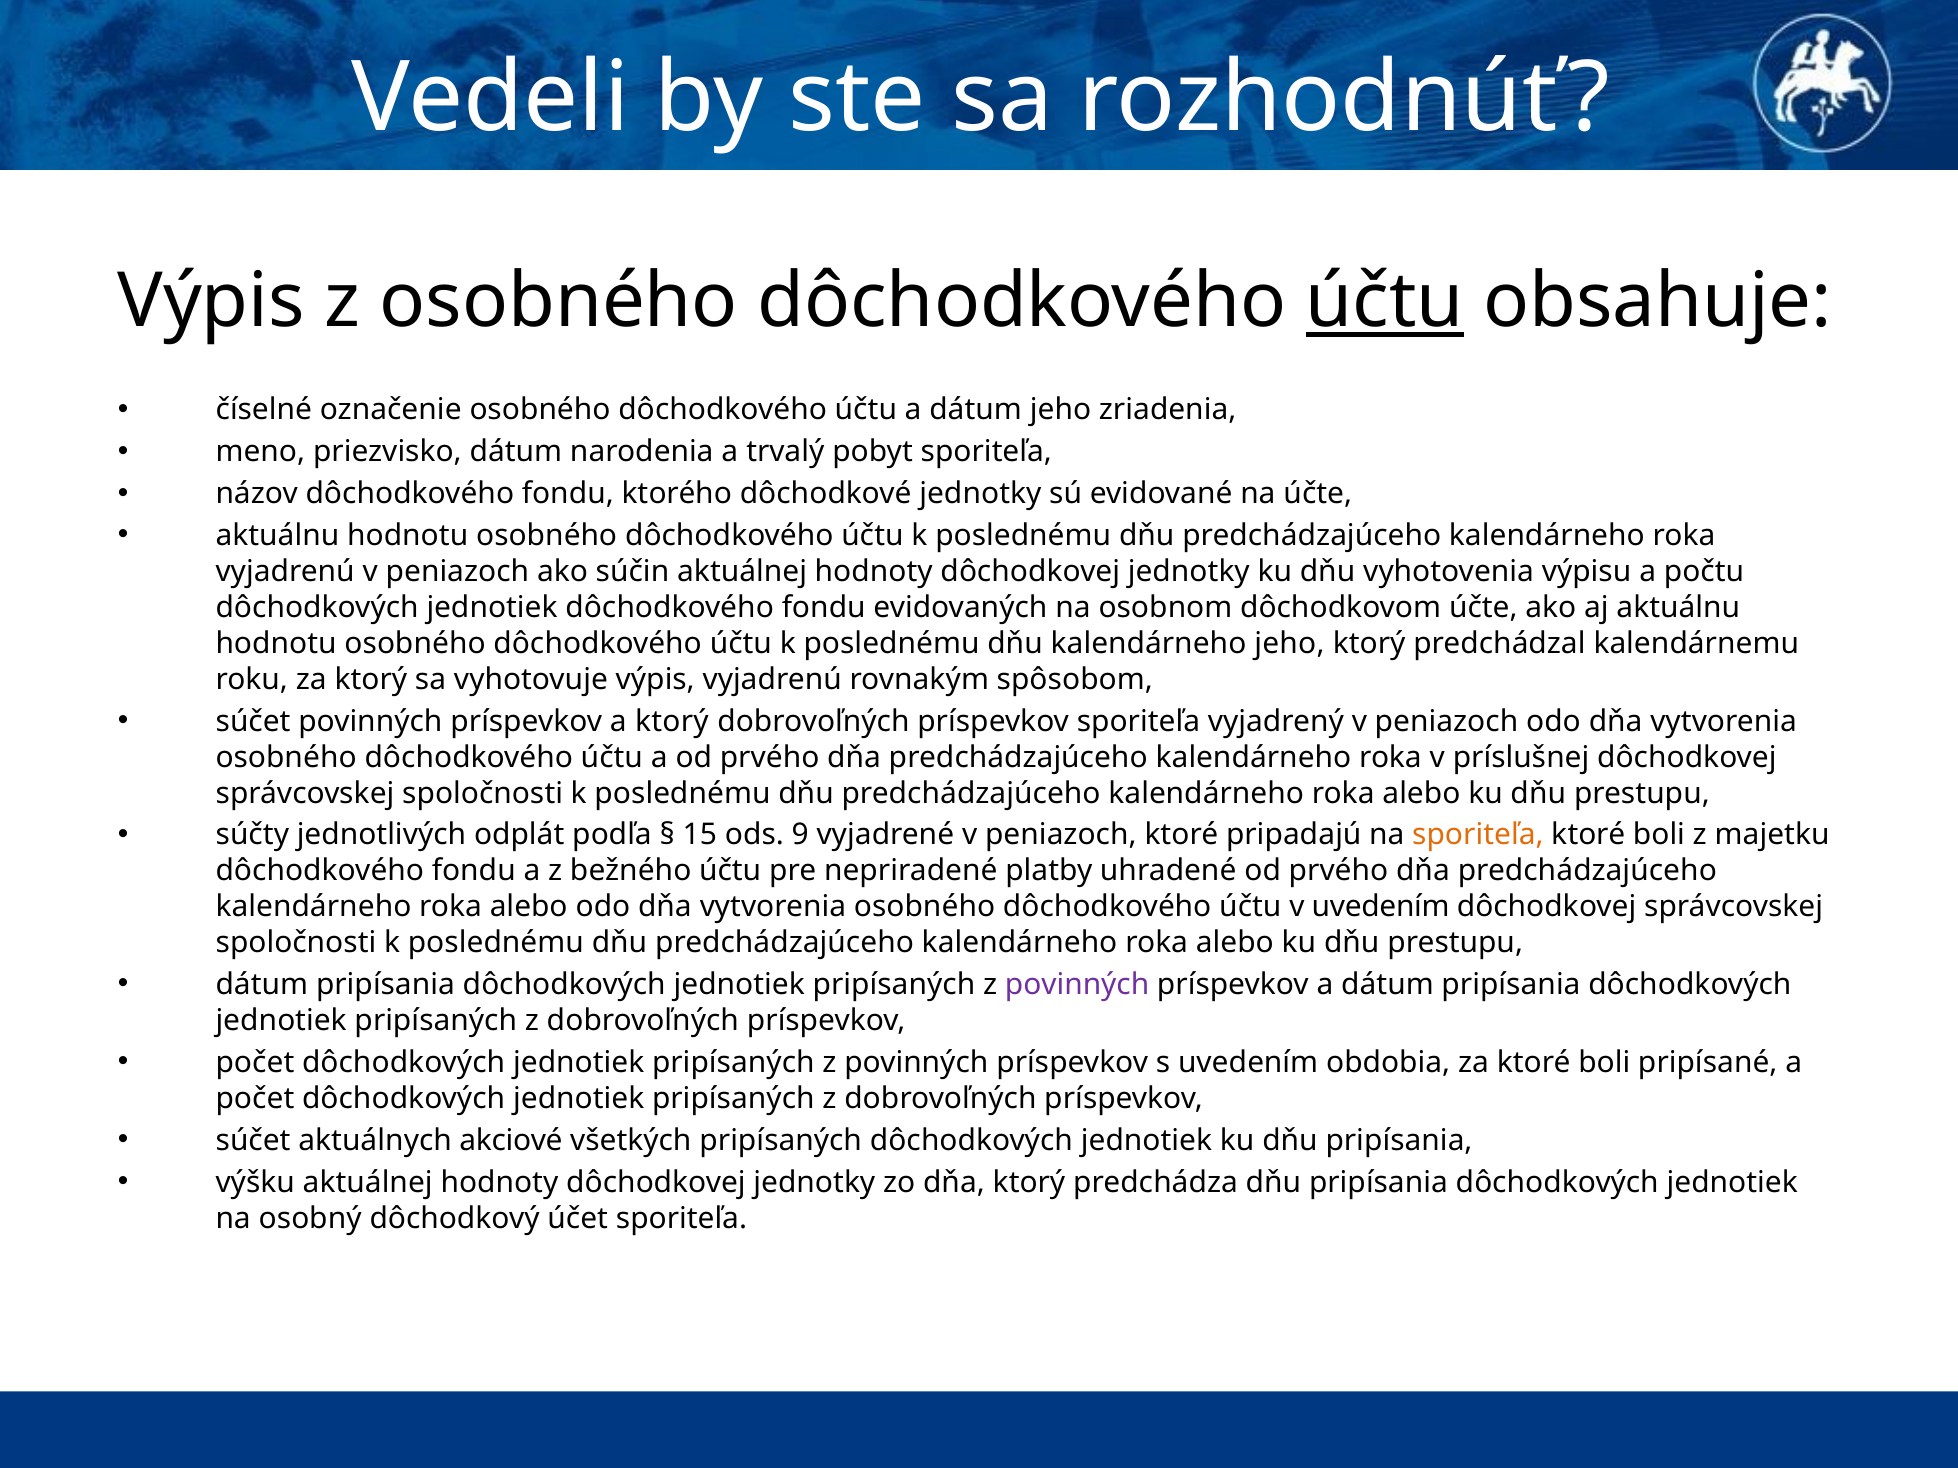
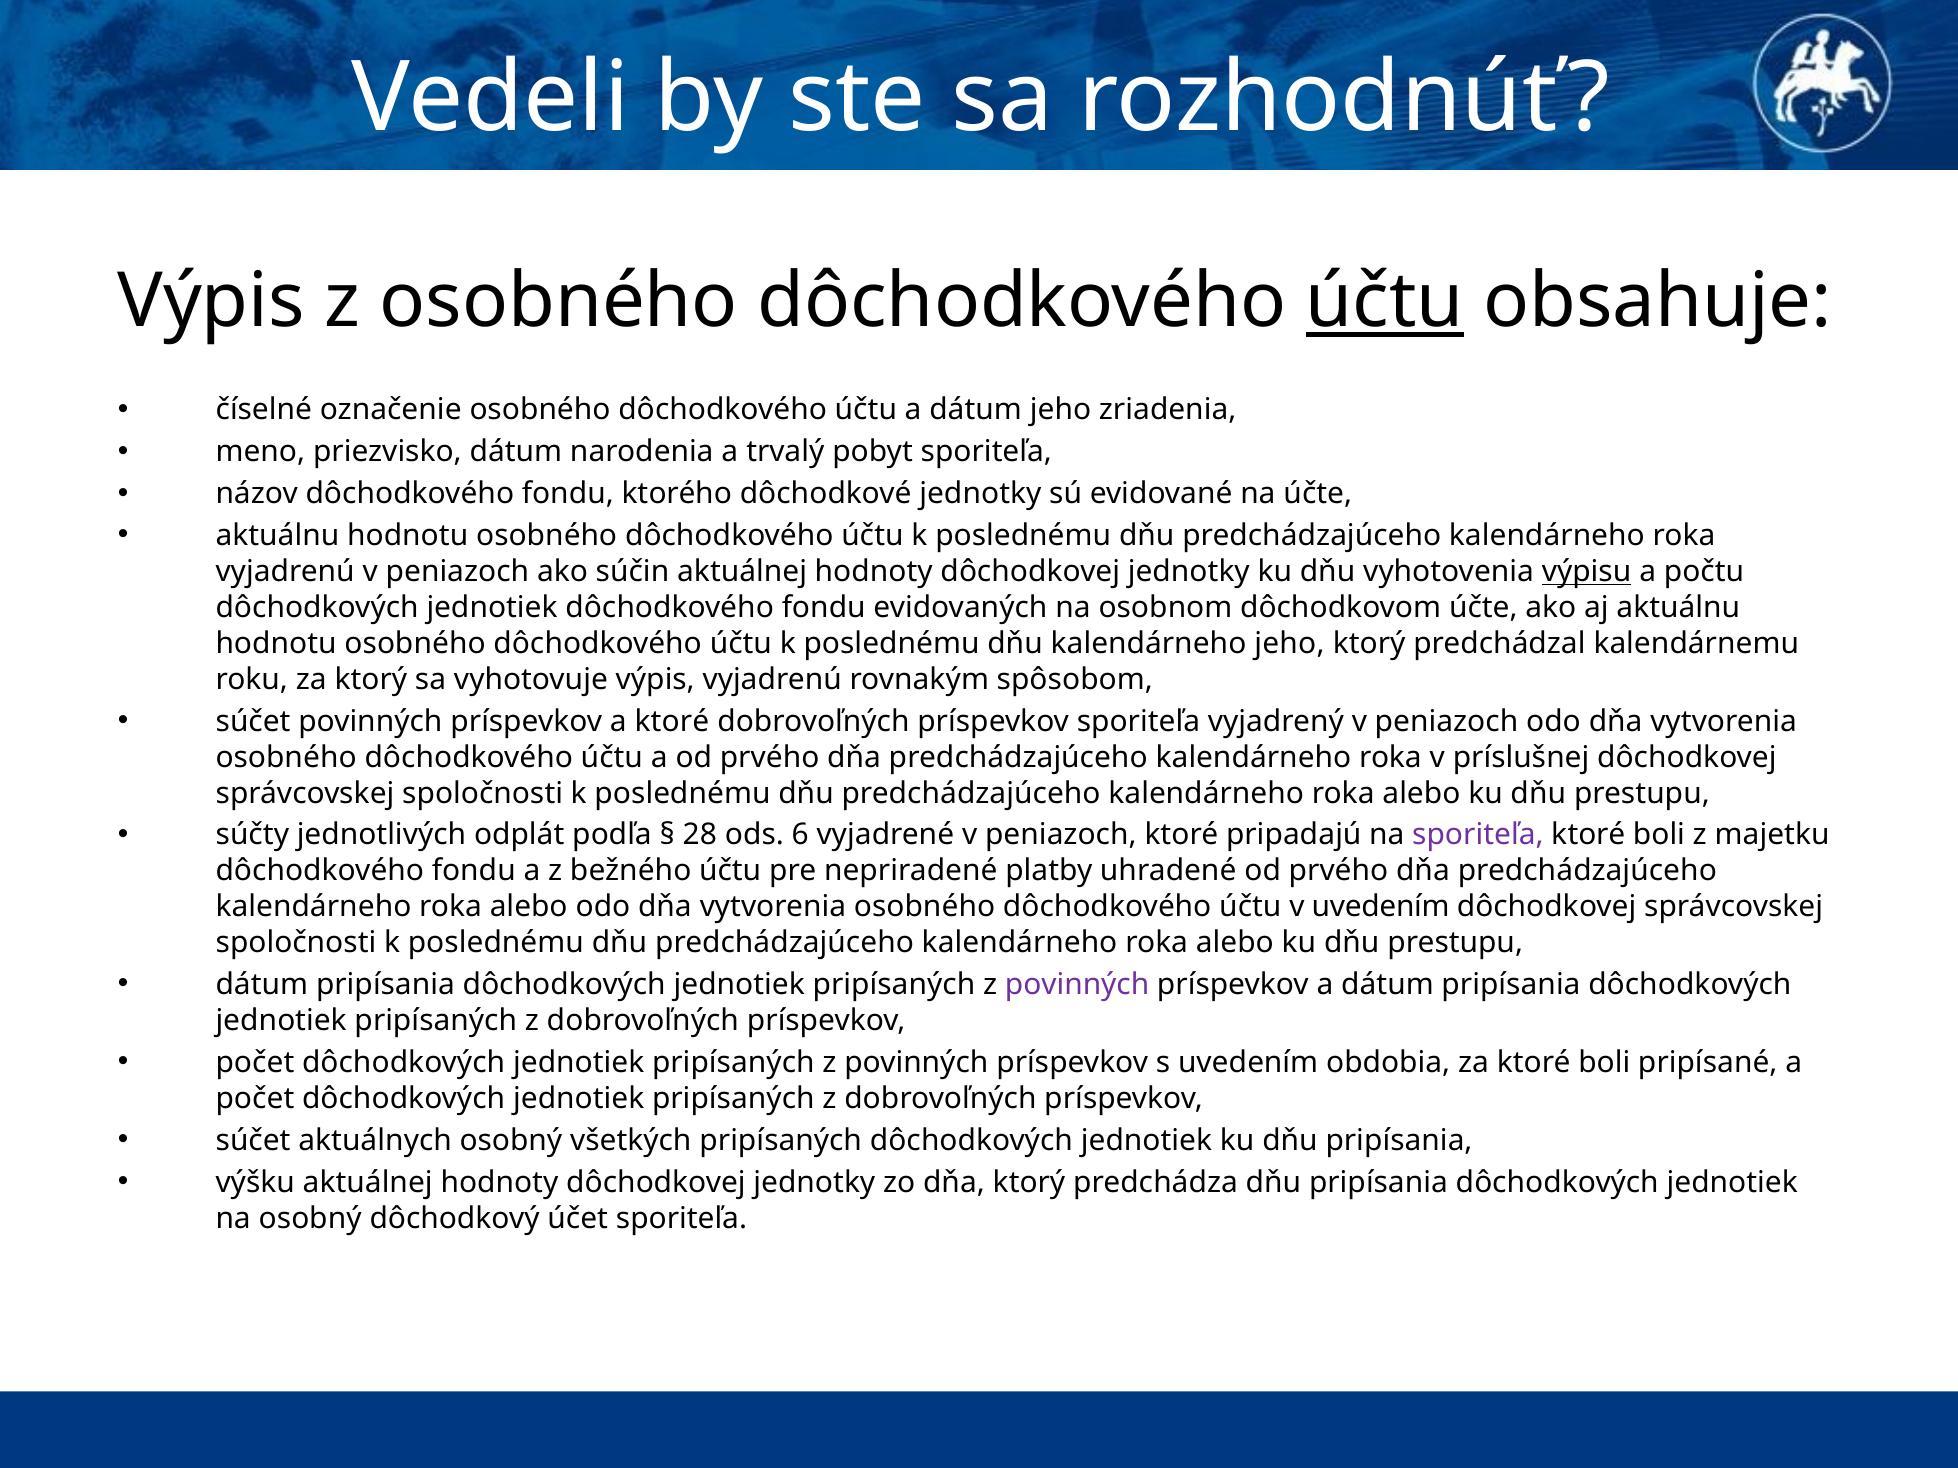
výpisu underline: none -> present (1587, 572)
a ktorý: ktorý -> ktoré (672, 722)
15: 15 -> 28 (700, 835)
9: 9 -> 6 (800, 835)
sporiteľa colour: orange -> purple (1478, 835)
aktuálnych akciové: akciové -> osobný (511, 1141)
